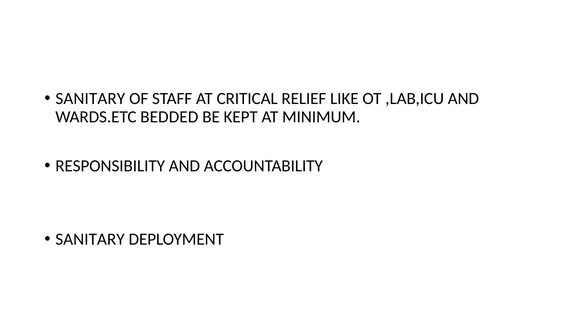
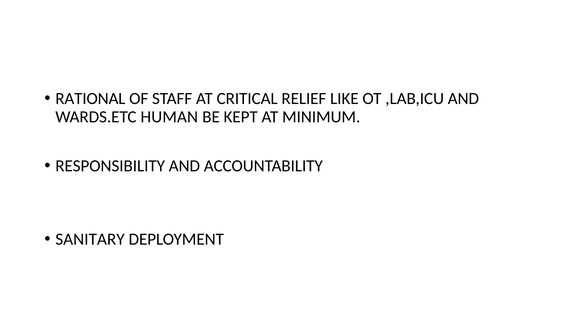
SANITARY: SANITARY -> RATIONAL (90, 99)
BEDDED: BEDDED -> HUMAN (169, 117)
